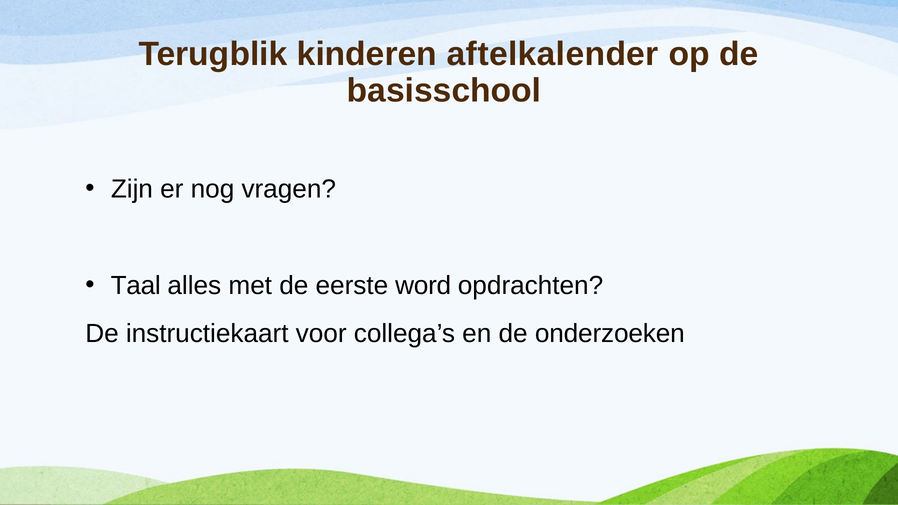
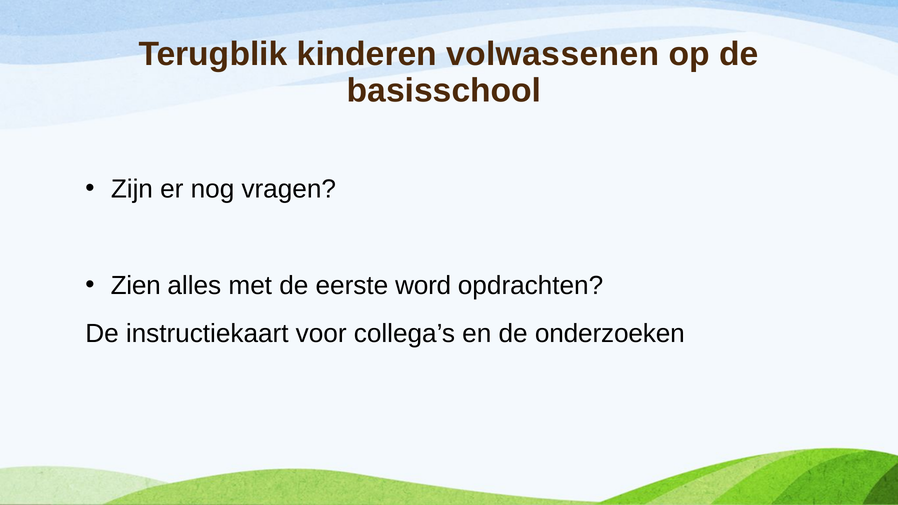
aftelkalender: aftelkalender -> volwassenen (553, 54)
Taal: Taal -> Zien (136, 286)
